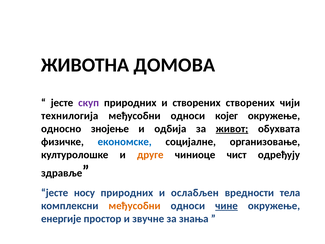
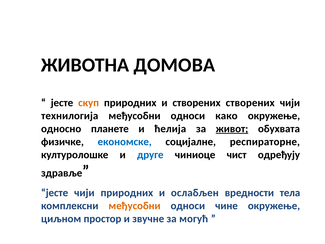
скуп colour: purple -> orange (89, 103)
којег: којег -> како (226, 116)
знојење: знојење -> планете (110, 129)
одбија: одбија -> ћелија (170, 129)
организовање: организовање -> респираторне (265, 142)
друге colour: orange -> blue (150, 155)
јесте носу: носу -> чији (84, 192)
чине underline: present -> none (226, 205)
енергије: енергије -> циљном (61, 218)
знања: знања -> могућ (194, 218)
